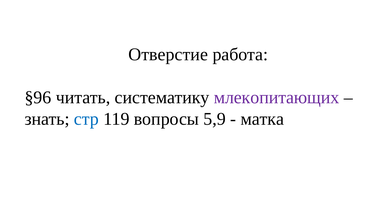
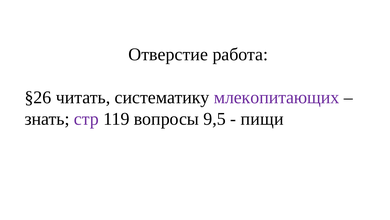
§96: §96 -> §26 (38, 97)
стр colour: blue -> purple (86, 119)
5,9: 5,9 -> 9,5 (215, 119)
матка: матка -> пищи (262, 119)
